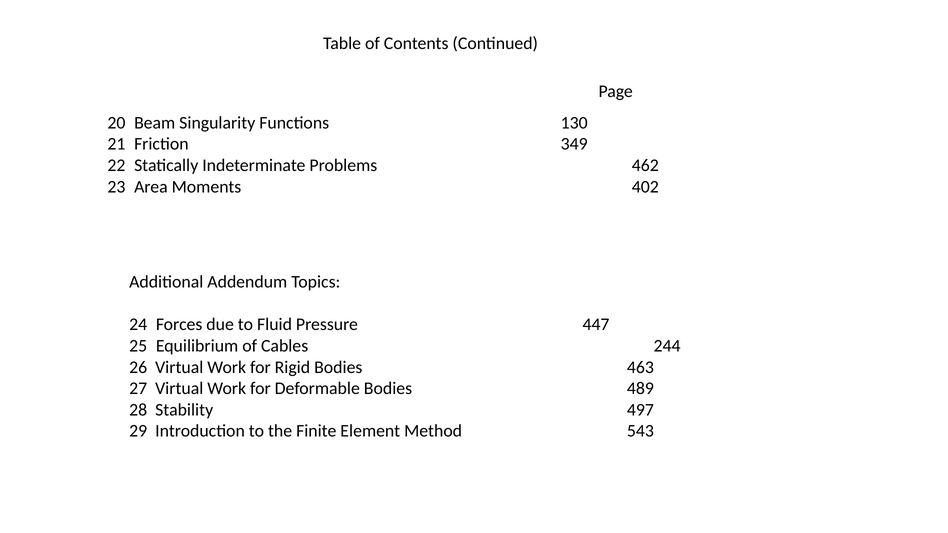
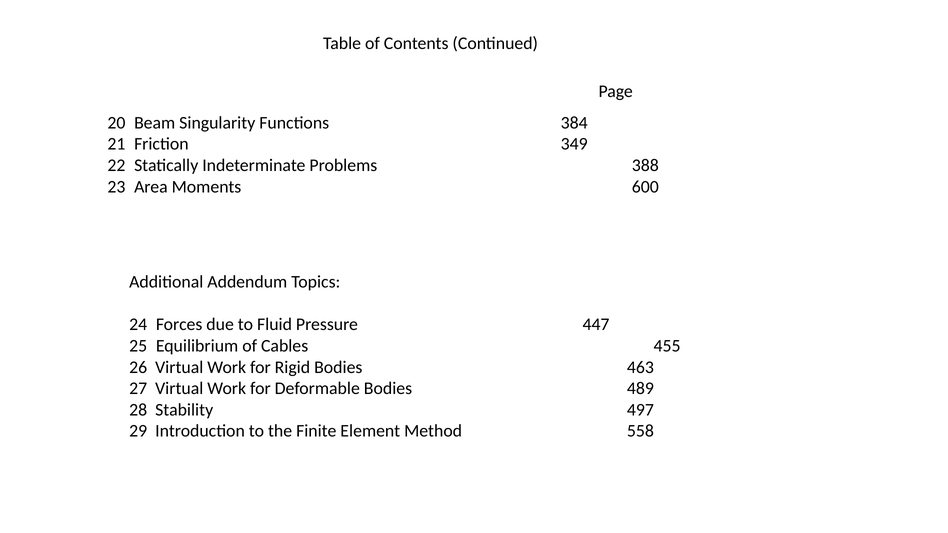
130: 130 -> 384 (574, 123)
462: 462 -> 388 (645, 165)
402: 402 -> 600 (645, 187)
244: 244 -> 455 (667, 346)
543: 543 -> 558 (640, 431)
